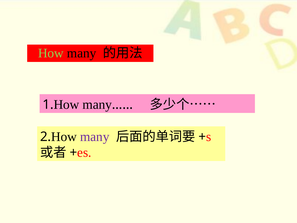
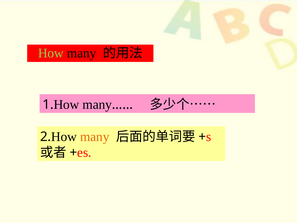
many colour: purple -> orange (95, 137)
